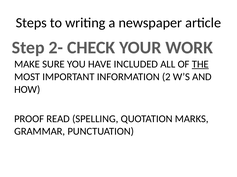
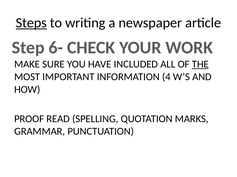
Steps underline: none -> present (31, 23)
2-: 2- -> 6- (56, 48)
2: 2 -> 4 (166, 77)
